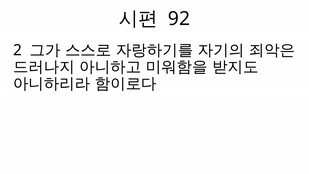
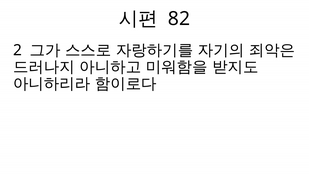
92: 92 -> 82 (179, 19)
